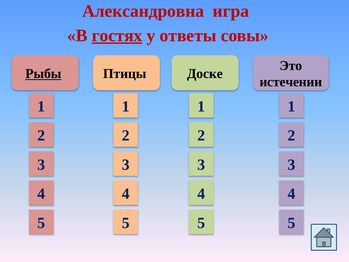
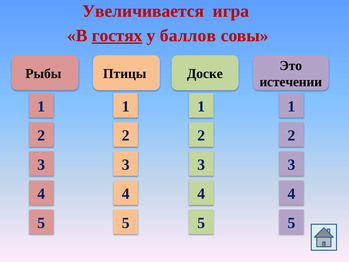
Александровна: Александровна -> Увеличивается (143, 11)
ответы: ответы -> баллов (188, 36)
Рыбы underline: present -> none (43, 74)
